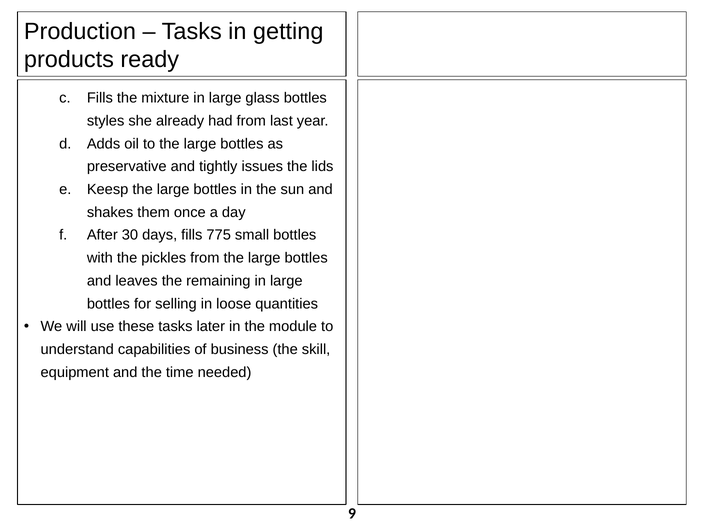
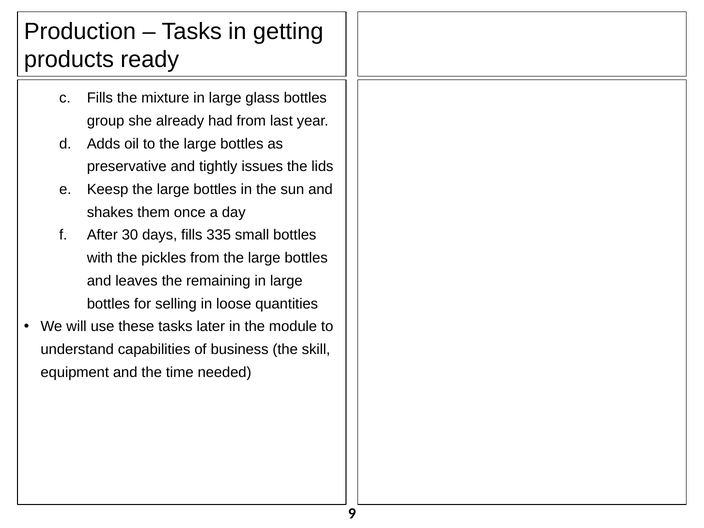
styles: styles -> group (106, 121)
775: 775 -> 335 (219, 235)
